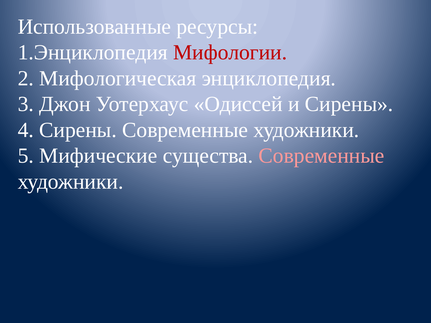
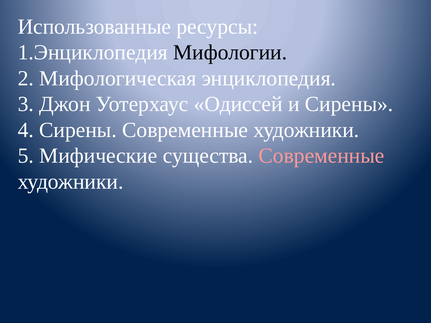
Мифологии colour: red -> black (230, 52)
